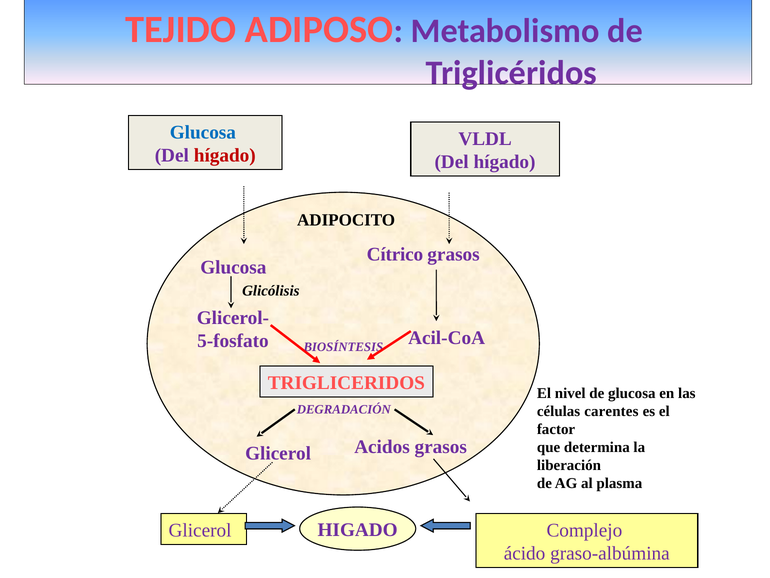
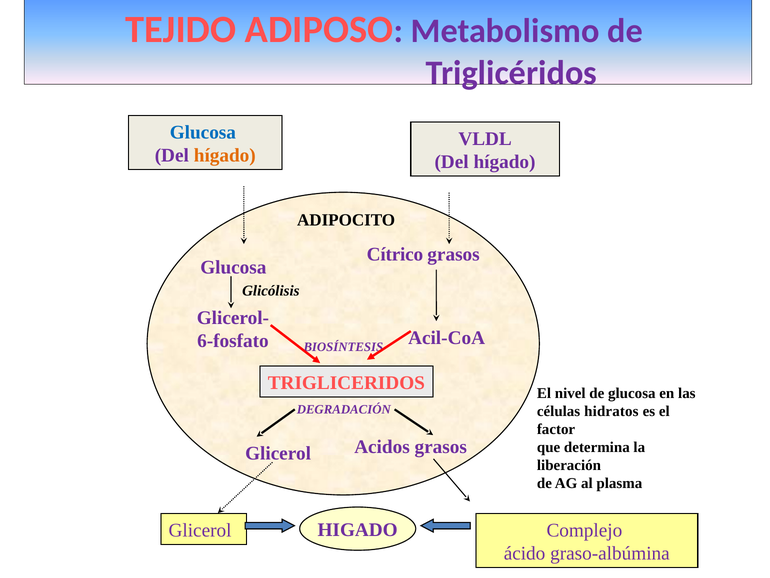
hígado colour: red -> orange (225, 155)
5-fosfato: 5-fosfato -> 6-fosfato (233, 341)
carentes: carentes -> hidratos (611, 411)
